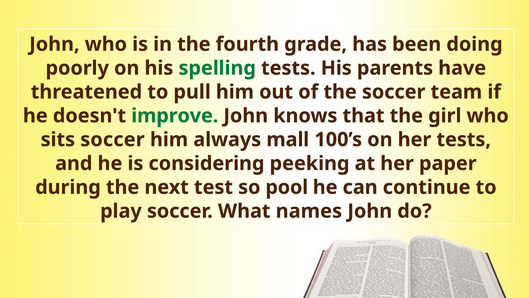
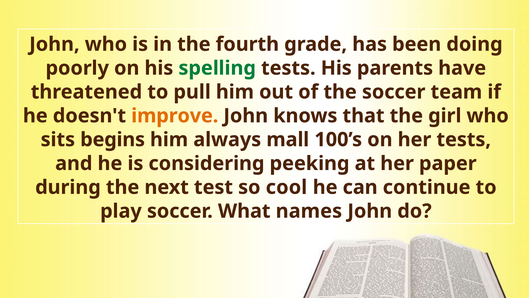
improve colour: green -> orange (175, 116)
sits soccer: soccer -> begins (113, 139)
pool: pool -> cool (287, 187)
